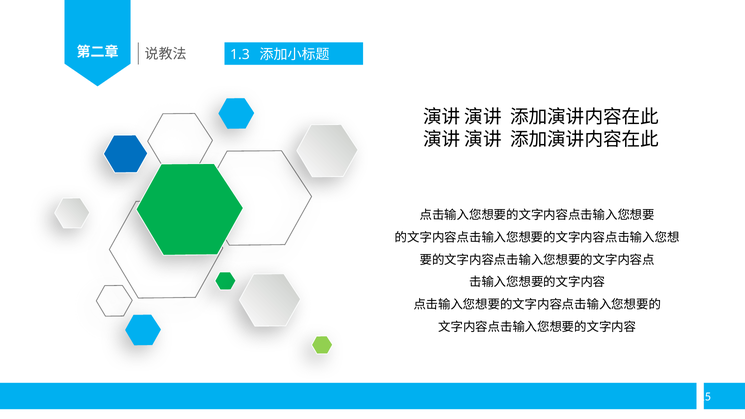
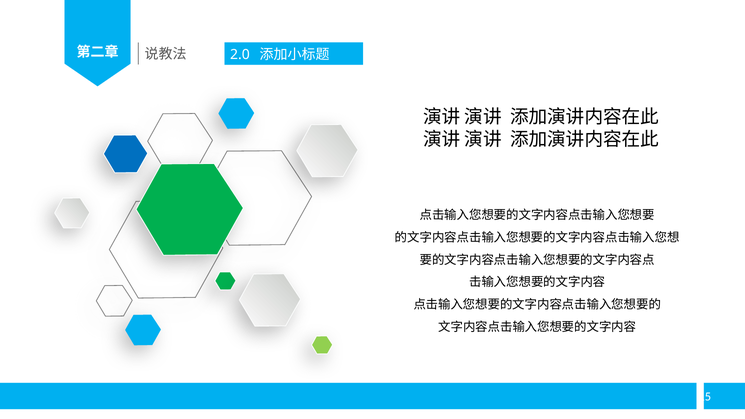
1.3: 1.3 -> 2.0 (240, 55)
